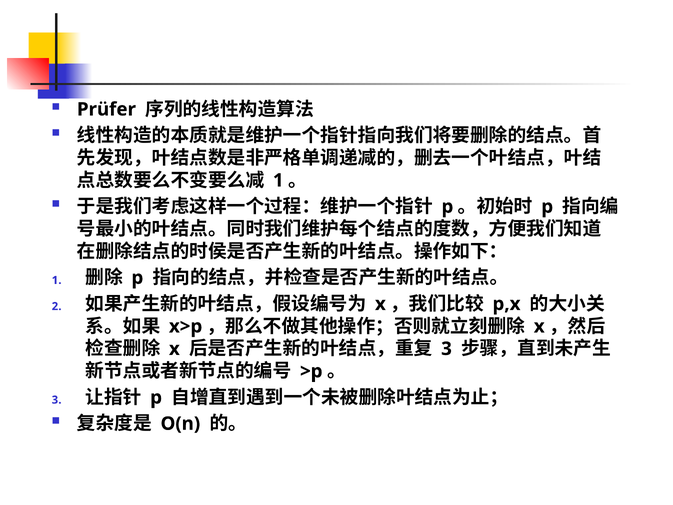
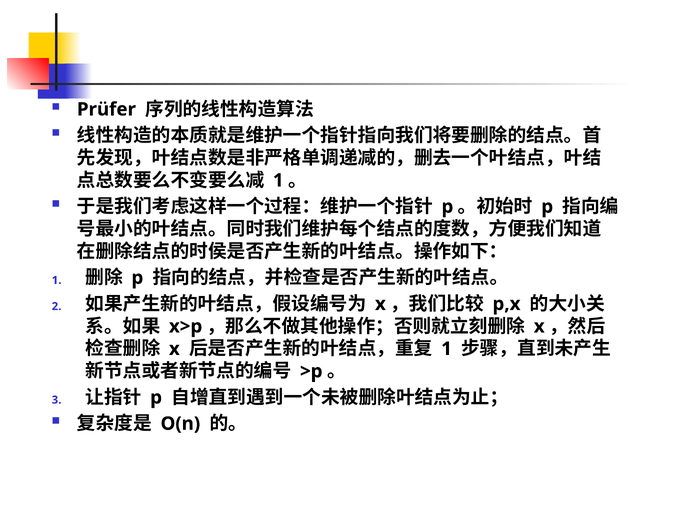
3: 3 -> 1 (447, 349)
